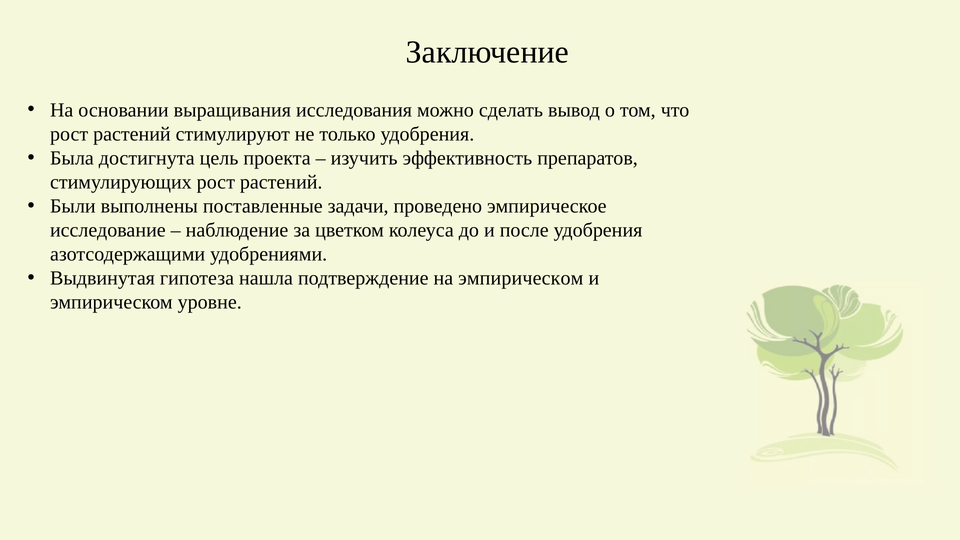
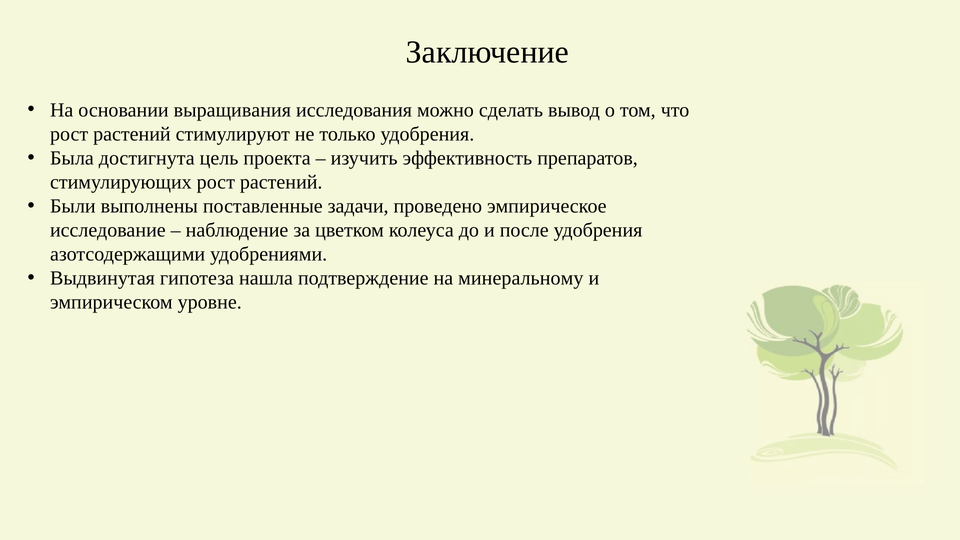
на эмпирическом: эмпирическом -> минеральному (521, 278)
